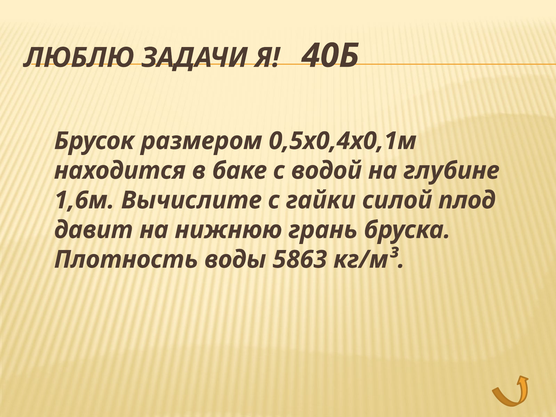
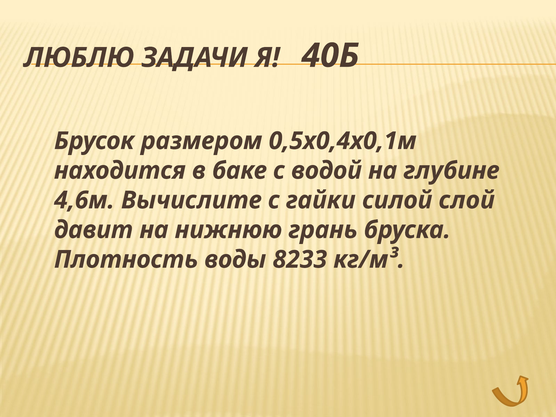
1,6м: 1,6м -> 4,6м (84, 200)
плод: плод -> слой (467, 200)
5863: 5863 -> 8233 (300, 260)
